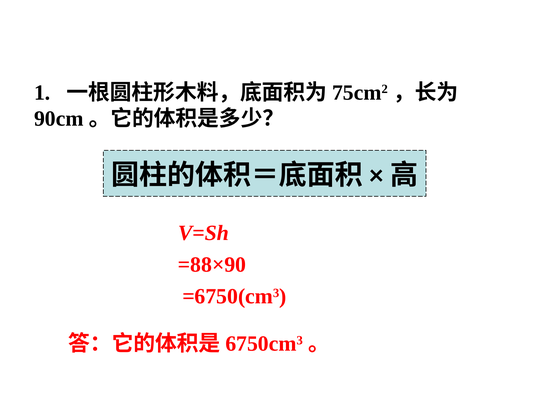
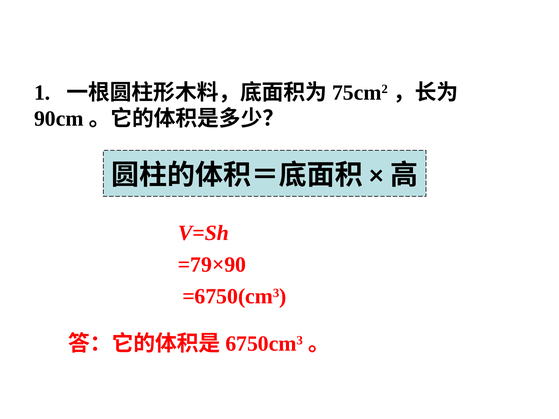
=88×90: =88×90 -> =79×90 (212, 265)
